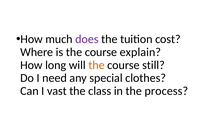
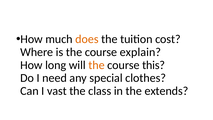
does colour: purple -> orange (87, 39)
still: still -> this (154, 65)
process: process -> extends (166, 91)
